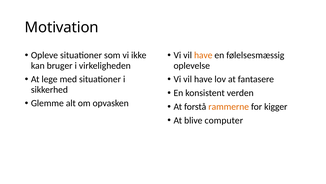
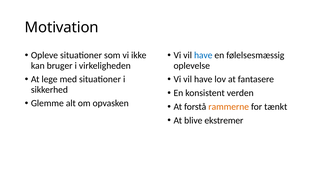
have colour: orange -> blue (203, 55)
kigger: kigger -> tænkt (276, 106)
computer: computer -> ekstremer (224, 120)
